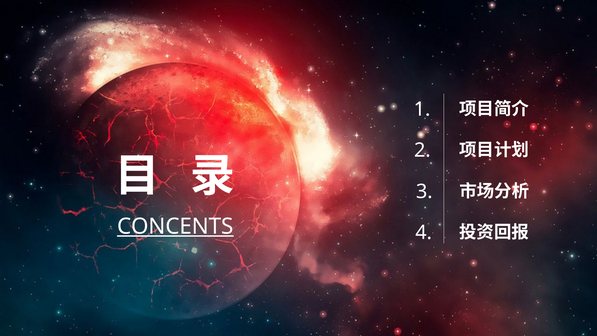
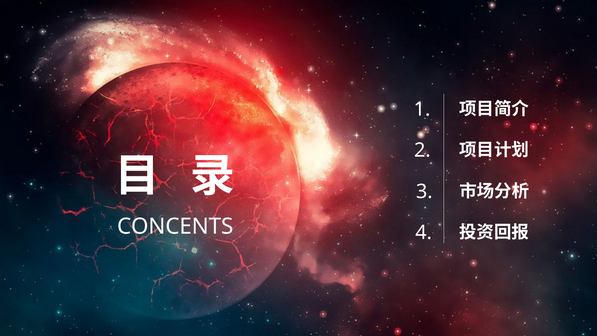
CONCENTS underline: present -> none (175, 226)
